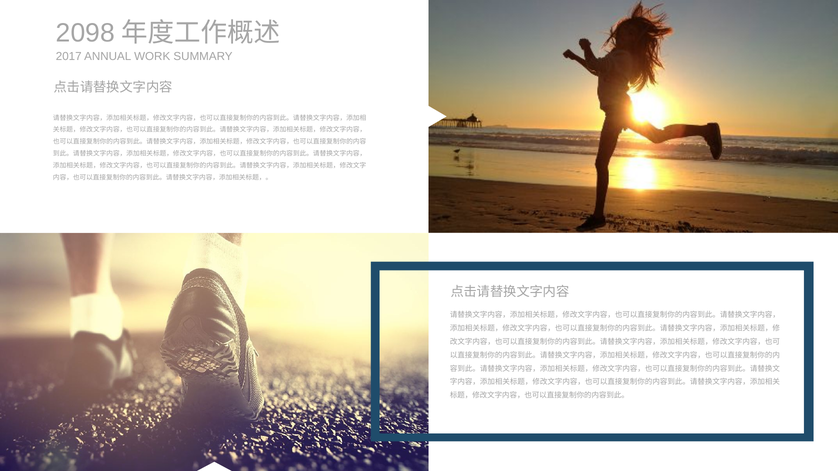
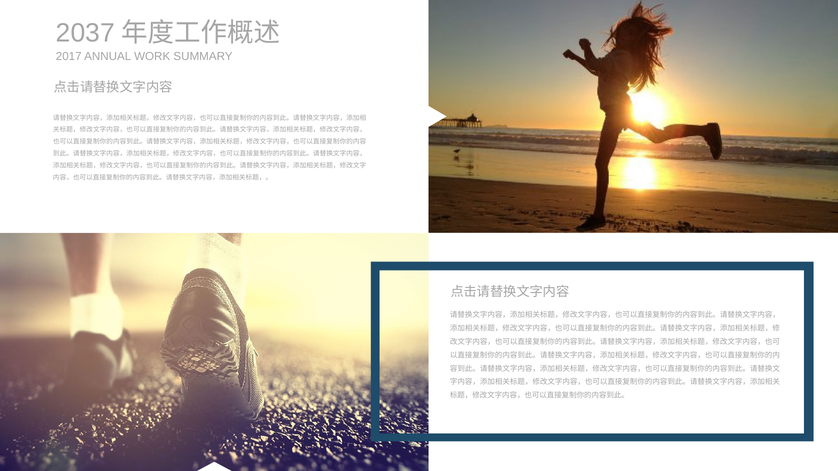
2098: 2098 -> 2037 (85, 33)
